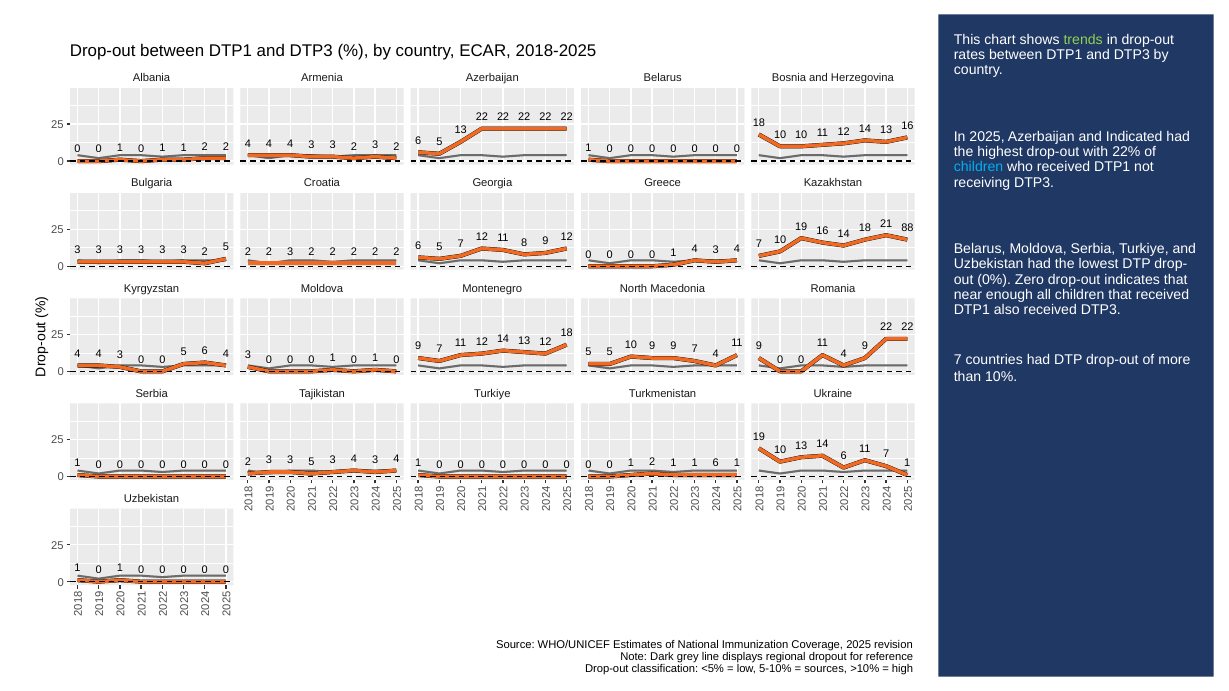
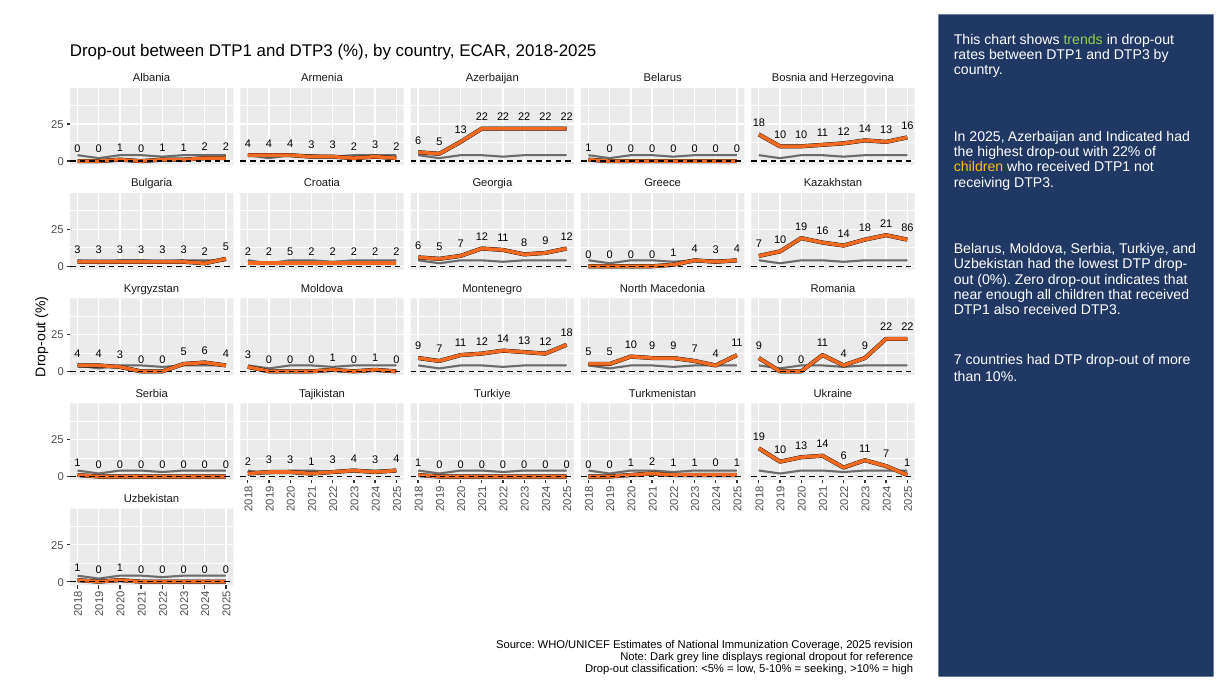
children colour: light blue -> yellow (979, 167)
88: 88 -> 86 (907, 228)
3: 3 -> 5 (290, 252)
3 5: 5 -> 1 (311, 462)
1 1 6: 6 -> 0 (716, 463)
sources: sources -> seeking (826, 669)
